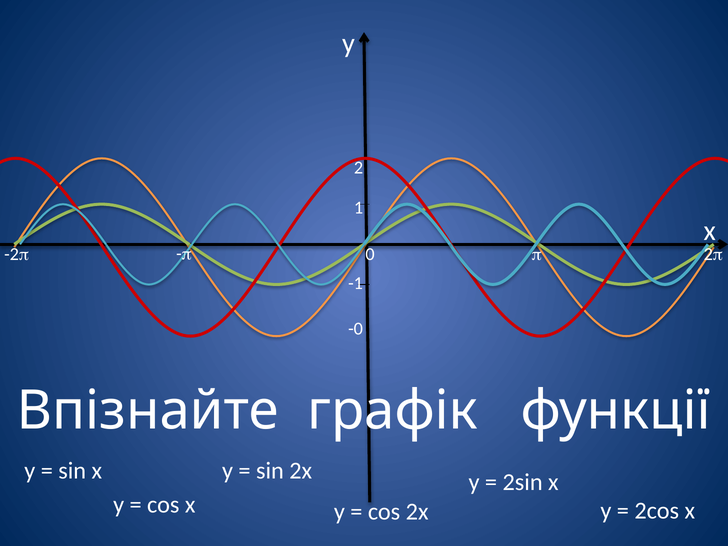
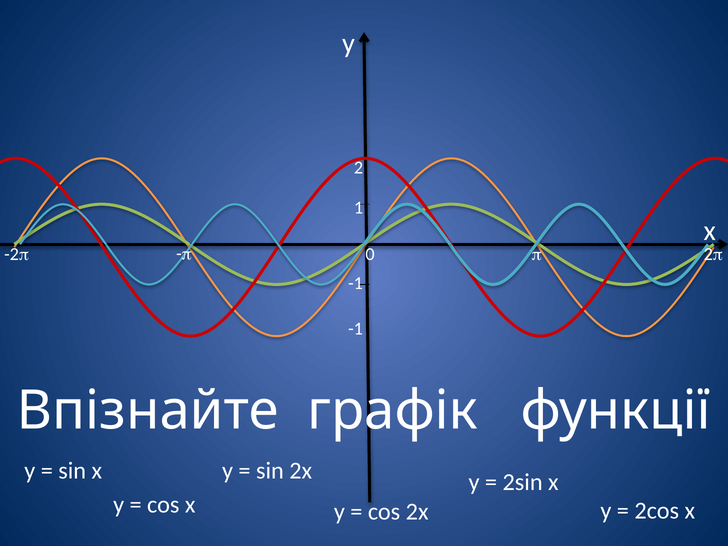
-0: -0 -> -1 (356, 329)
